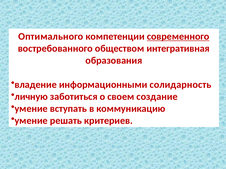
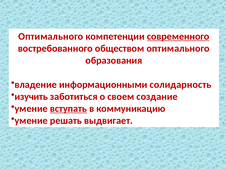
обществом интегративная: интегративная -> оптимального (178, 49)
личную: личную -> изучить (31, 97)
вступать underline: none -> present (68, 109)
критериев: критериев -> выдвигает (108, 121)
